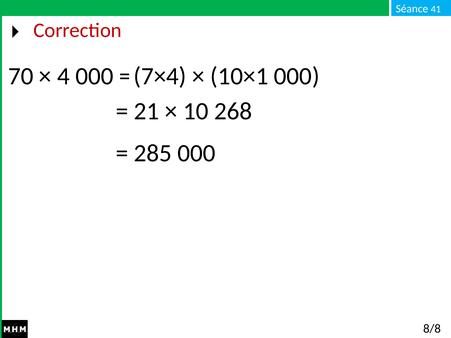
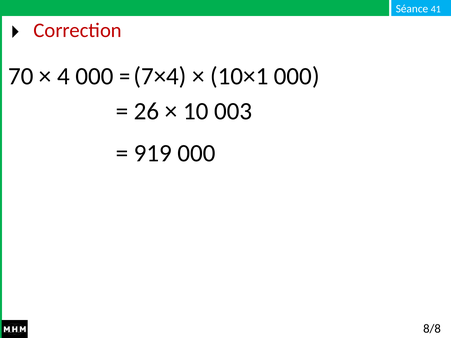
21: 21 -> 26 (147, 111)
268: 268 -> 003 (233, 111)
285: 285 -> 919 (153, 153)
